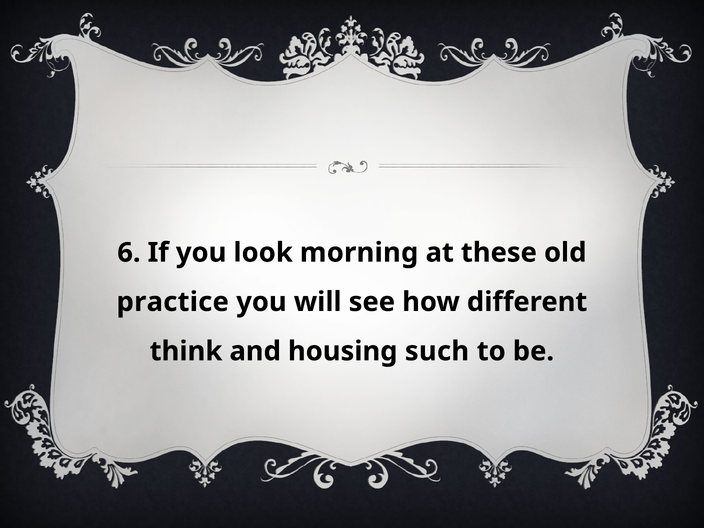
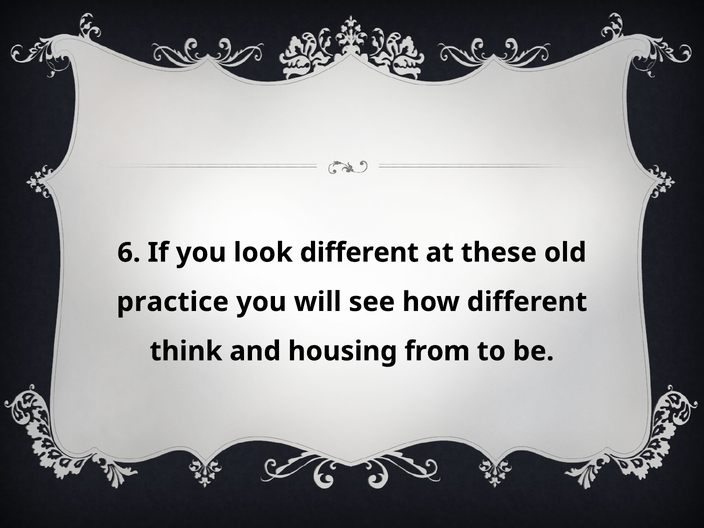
look morning: morning -> different (359, 253)
such: such -> from (437, 351)
